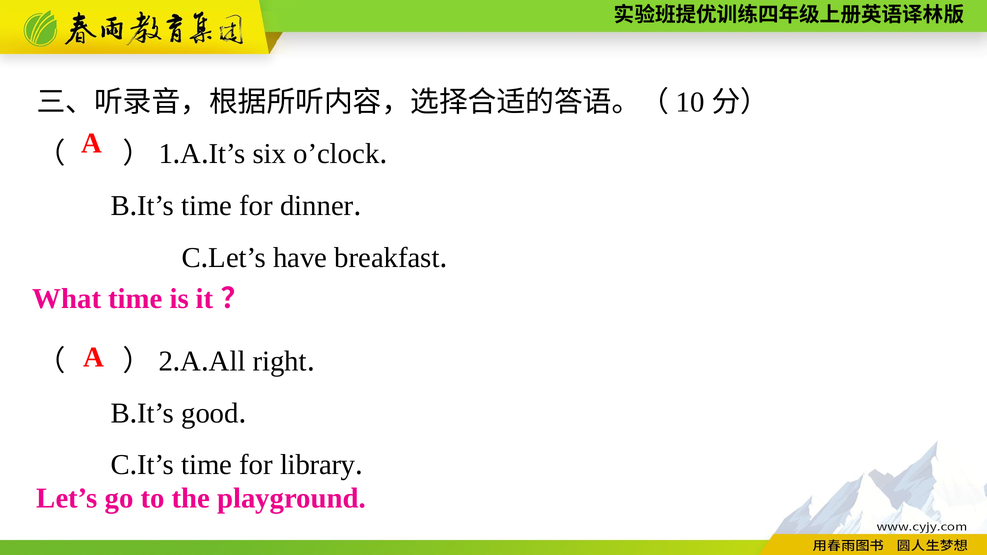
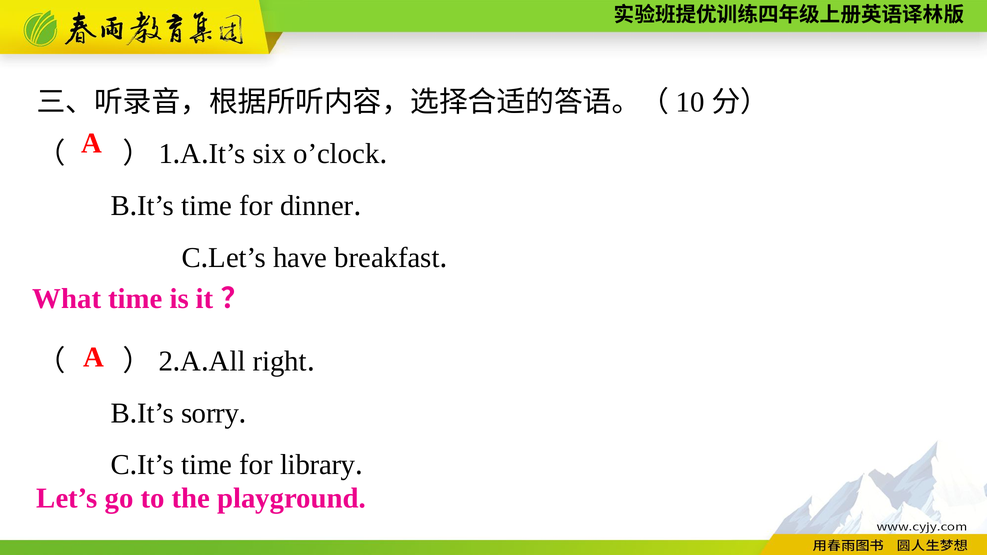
good: good -> sorry (210, 413)
